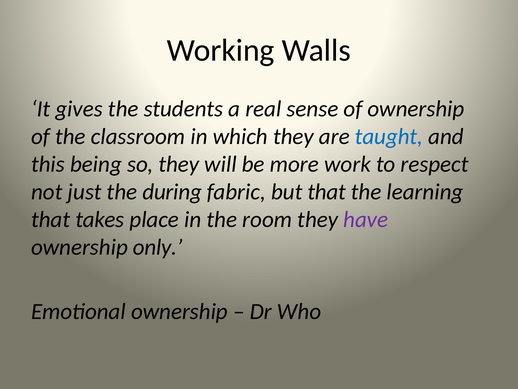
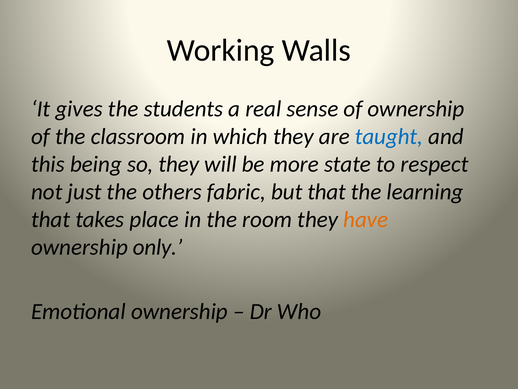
work: work -> state (347, 164)
during: during -> others (172, 192)
have colour: purple -> orange (366, 219)
